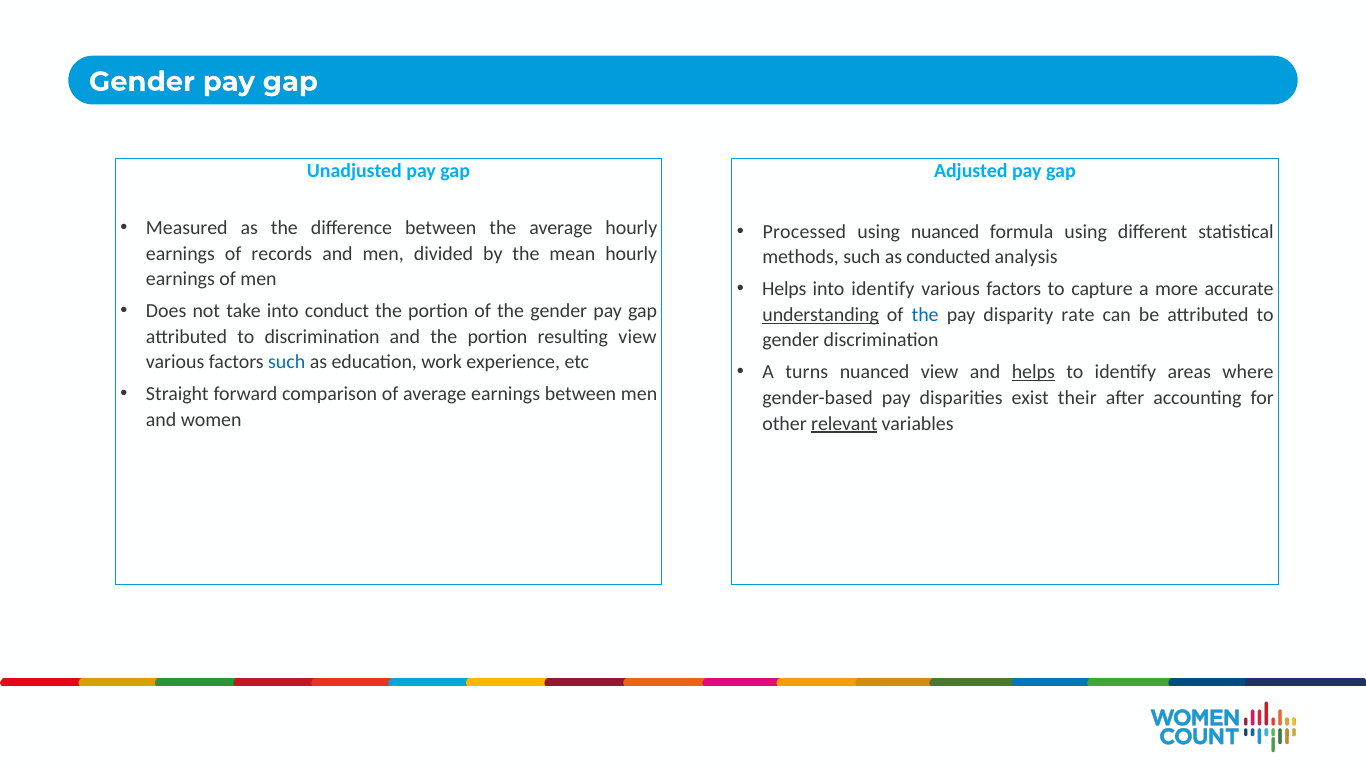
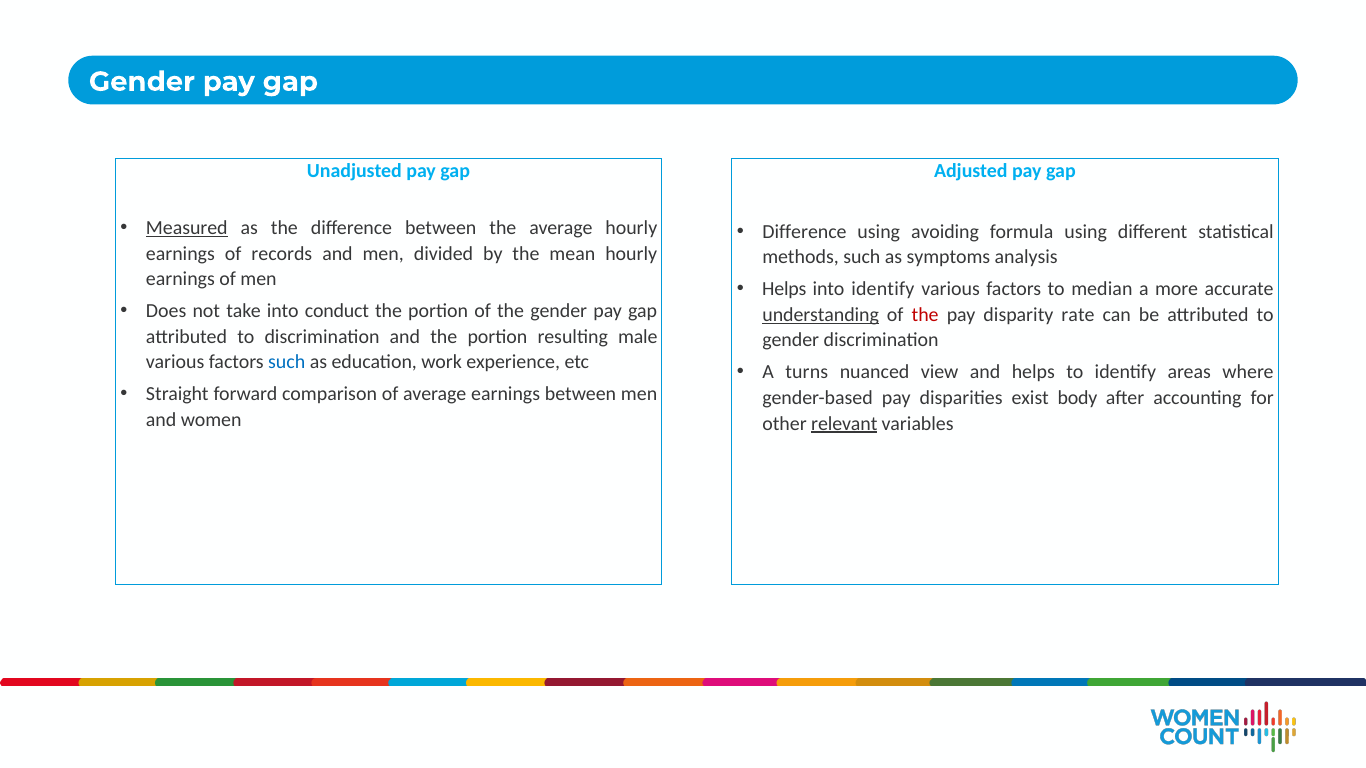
Measured underline: none -> present (187, 228)
Processed: Processed -> Difference (804, 232)
using nuanced: nuanced -> avoiding (945, 232)
conducted: conducted -> symptoms (948, 257)
capture: capture -> median (1102, 289)
the colour: blue -> red (925, 315)
resulting view: view -> male (638, 337)
helps underline: present -> none (1033, 373)
their: their -> body (1077, 398)
